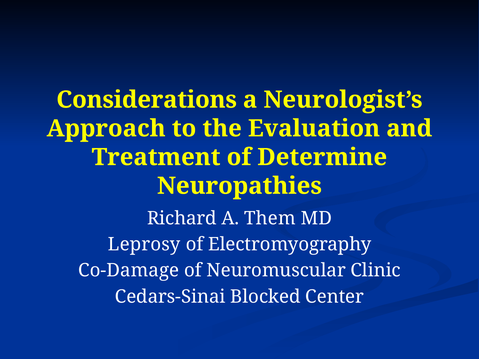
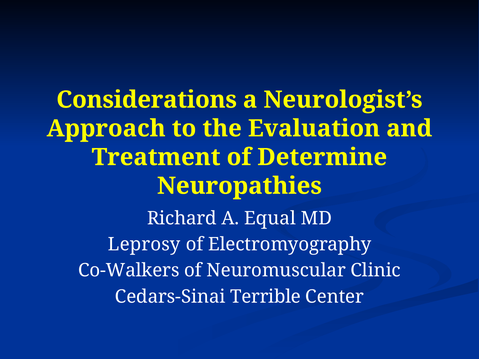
Them: Them -> Equal (270, 218)
Co-Damage: Co-Damage -> Co-Walkers (129, 271)
Blocked: Blocked -> Terrible (266, 297)
